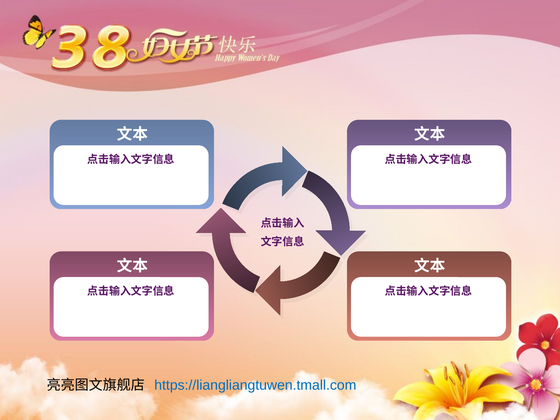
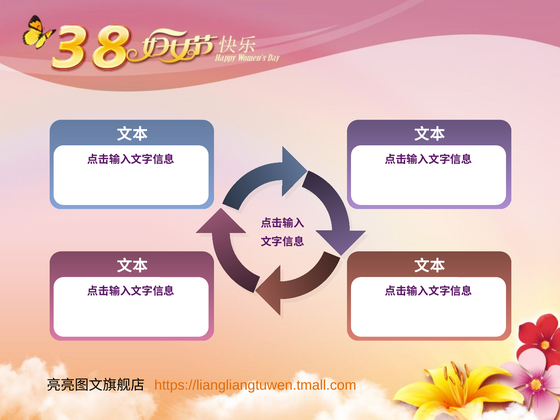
https://liangliangtuwen.tmall.com colour: blue -> orange (255, 385)
